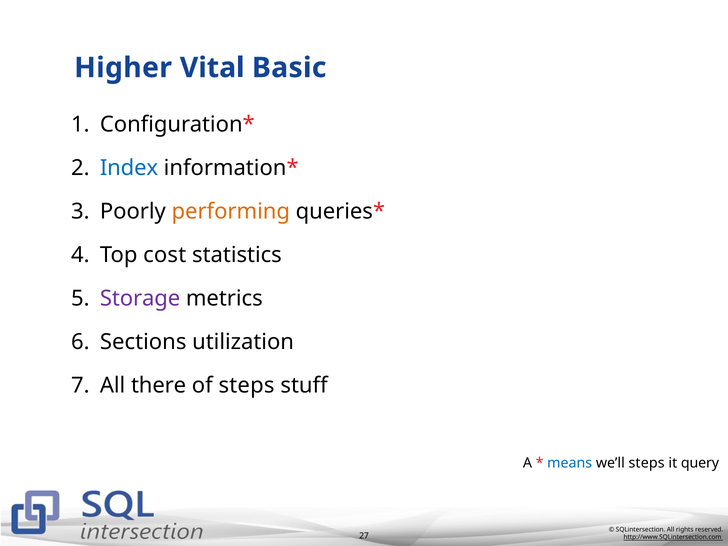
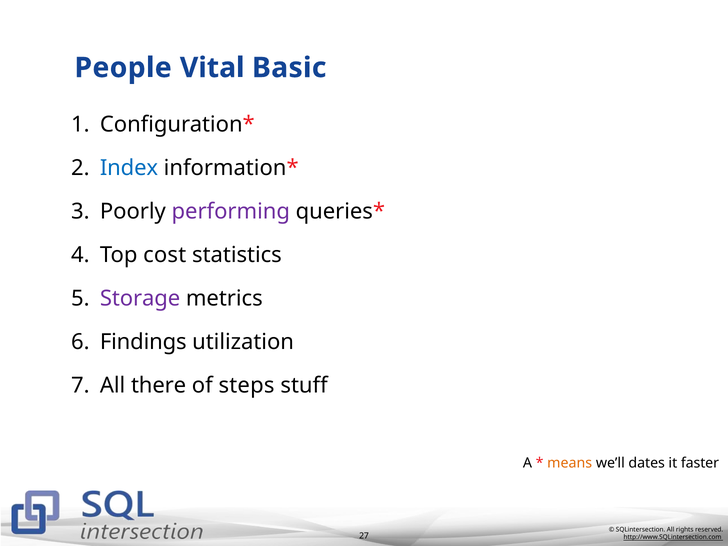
Higher: Higher -> People (123, 68)
performing colour: orange -> purple (231, 211)
Sections: Sections -> Findings (143, 342)
means colour: blue -> orange (570, 463)
we’ll steps: steps -> dates (647, 463)
query: query -> faster (700, 463)
